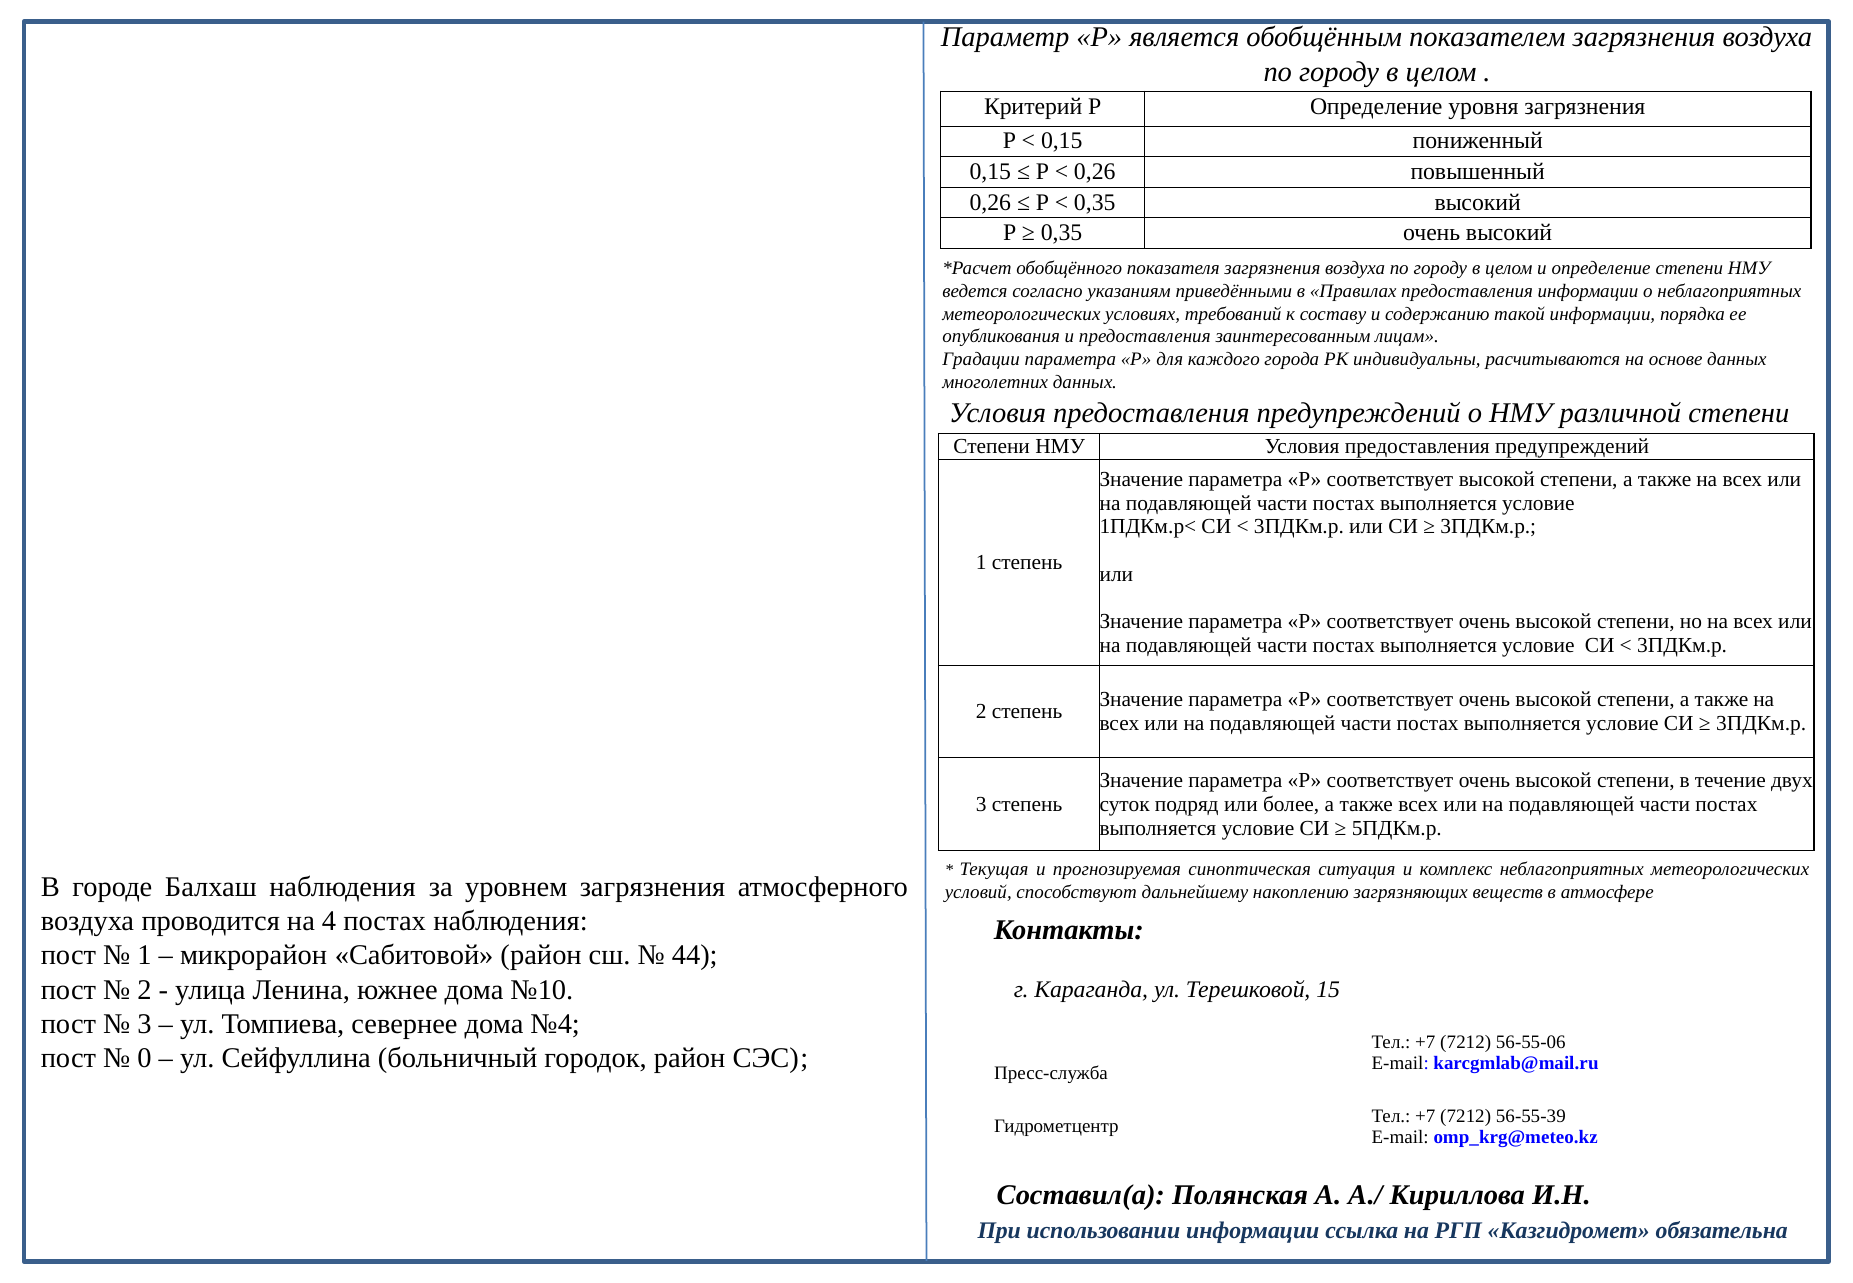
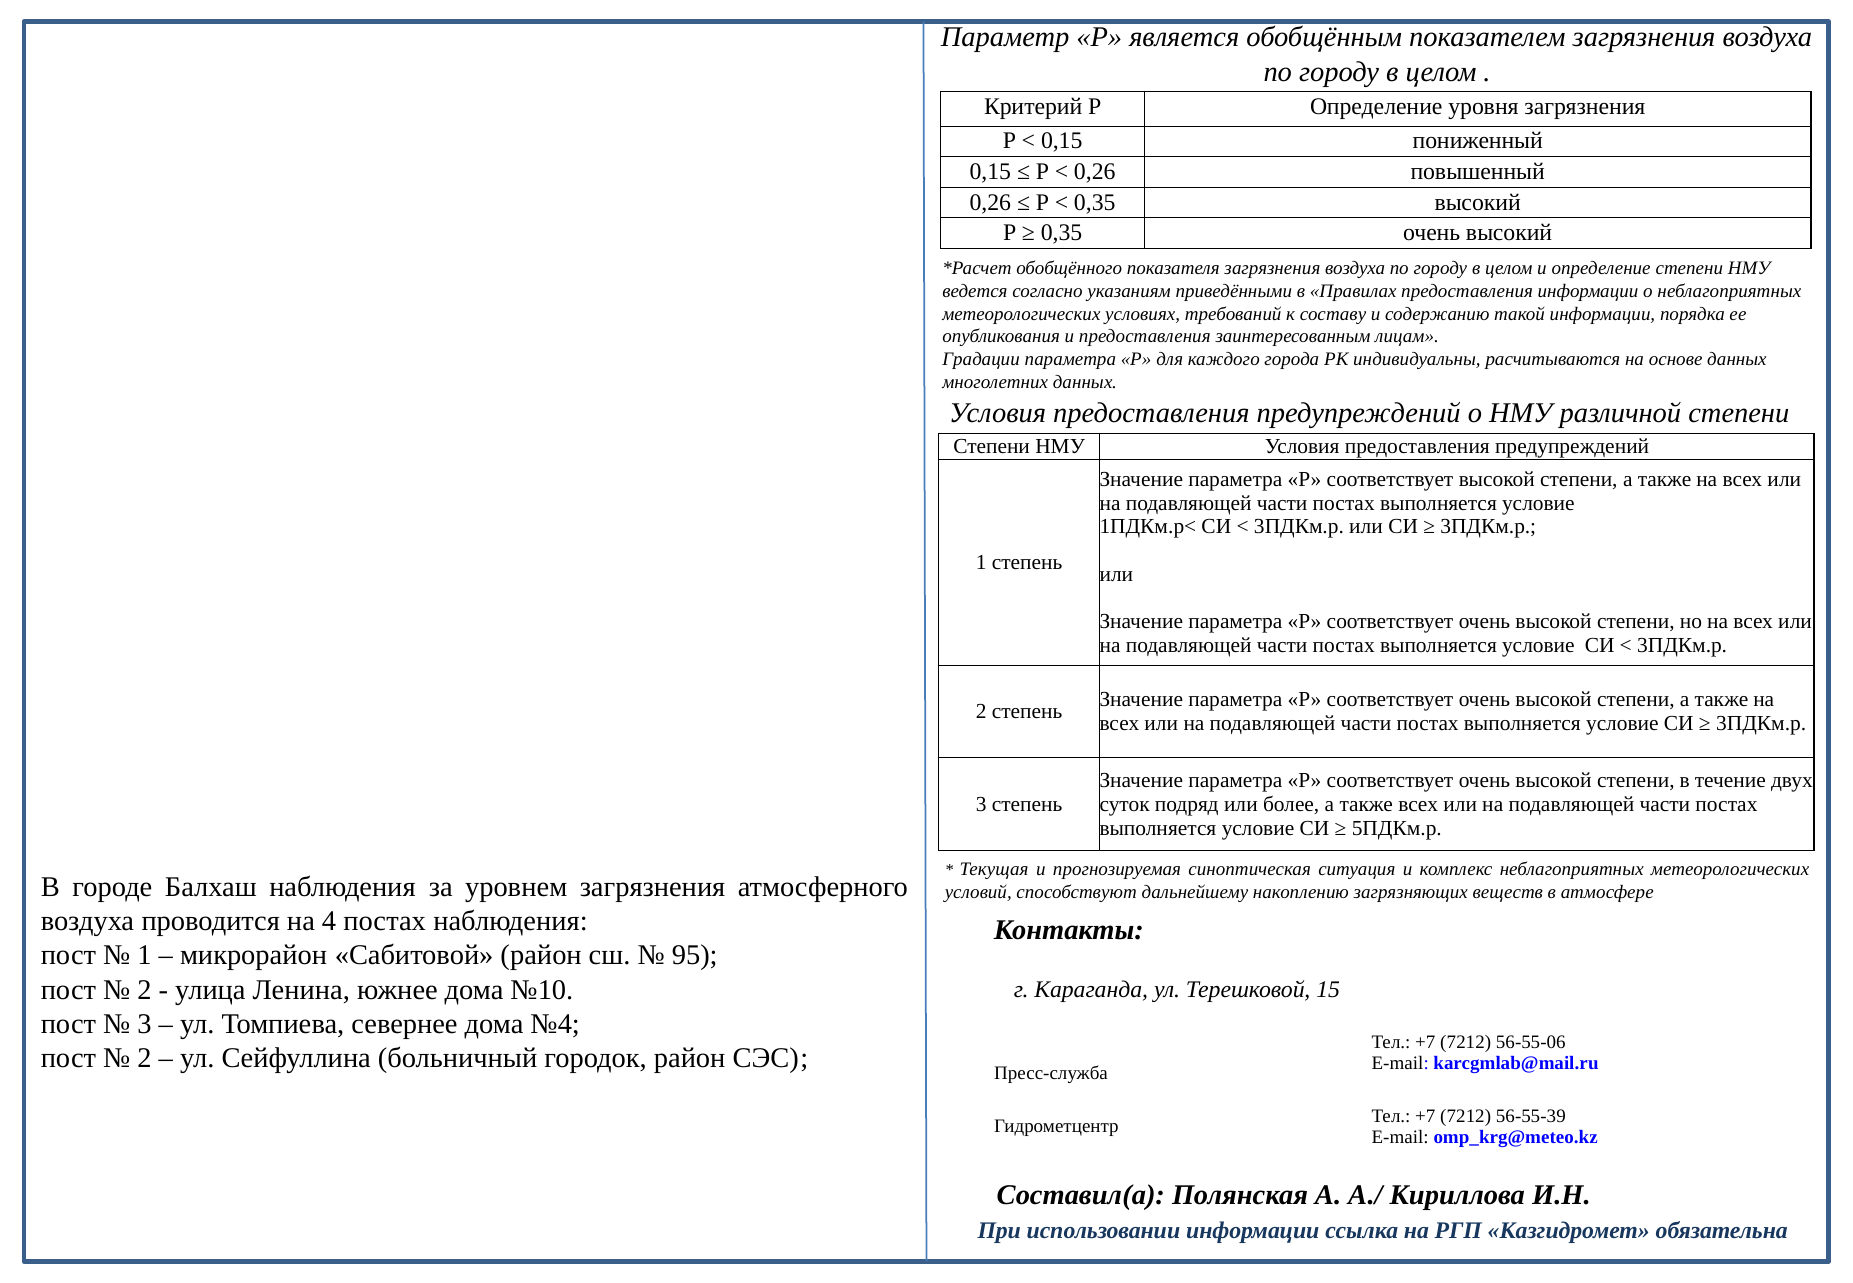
44: 44 -> 95 (695, 955)
0: 0 -> 2 (144, 1058)
